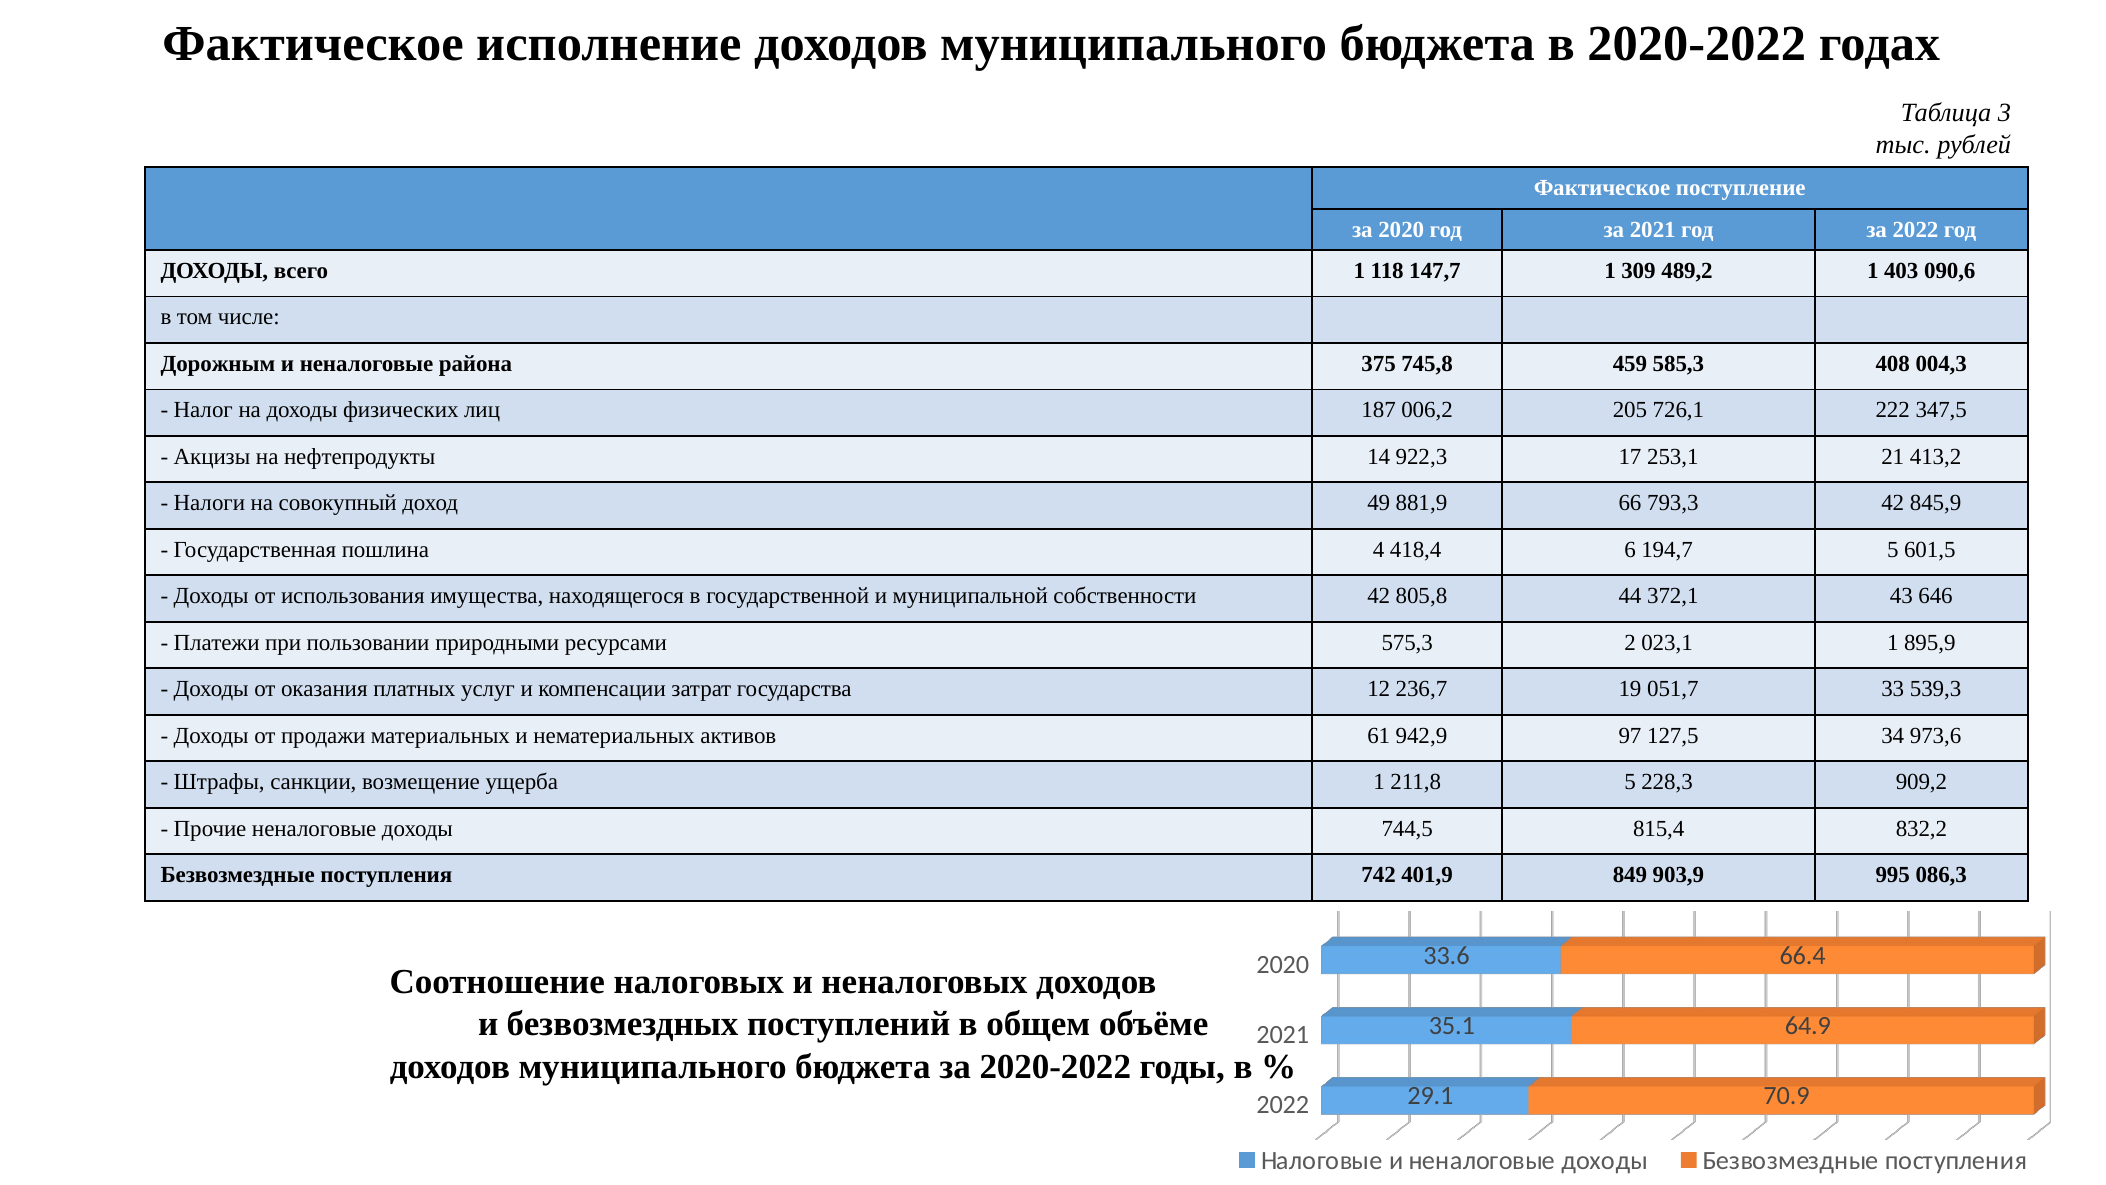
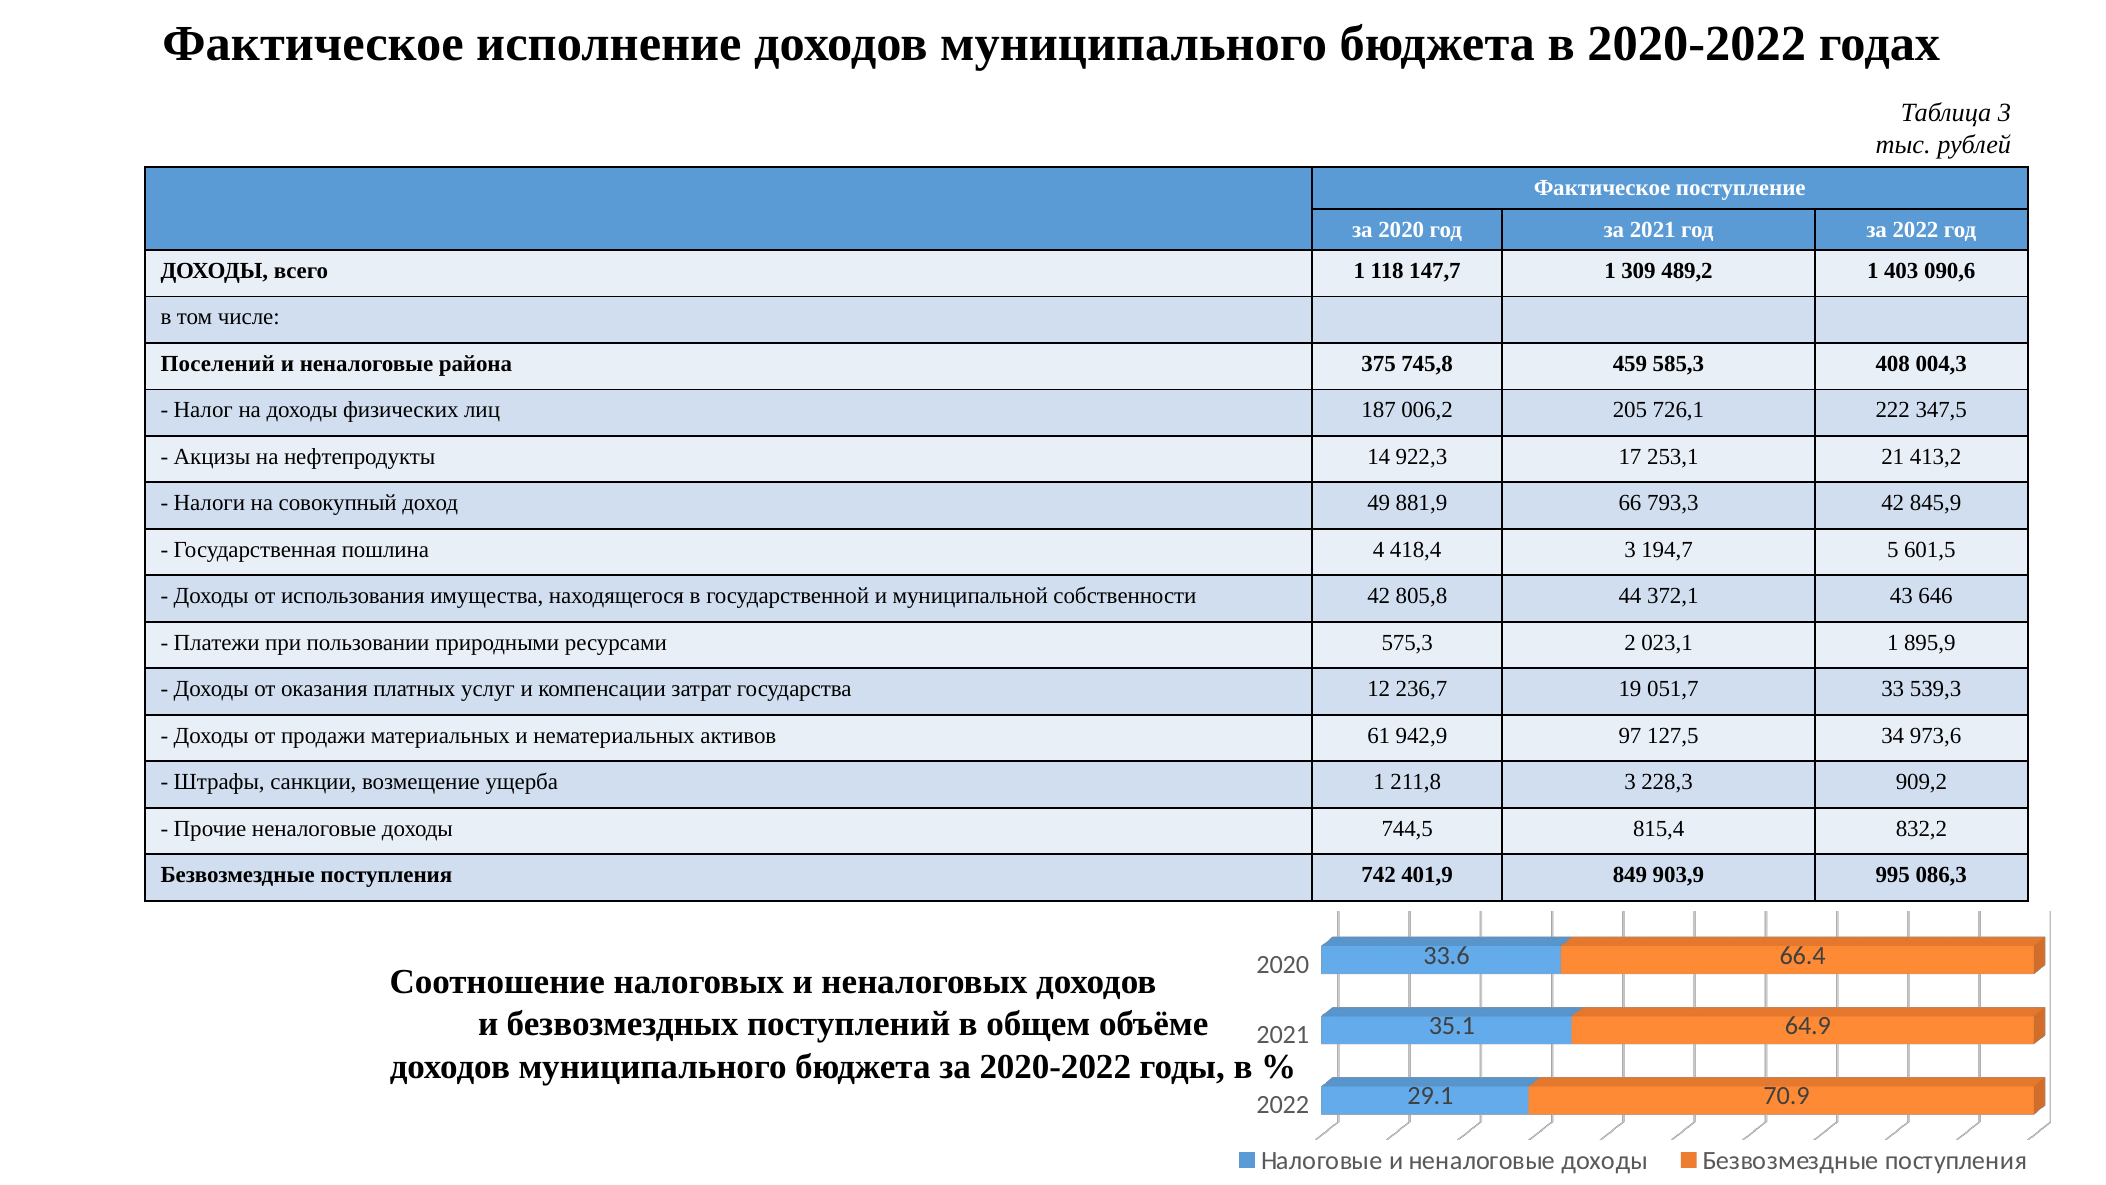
Дорожным: Дорожным -> Поселений (218, 364)
418,4 6: 6 -> 3 (1630, 550)
211,8 5: 5 -> 3 (1630, 782)
